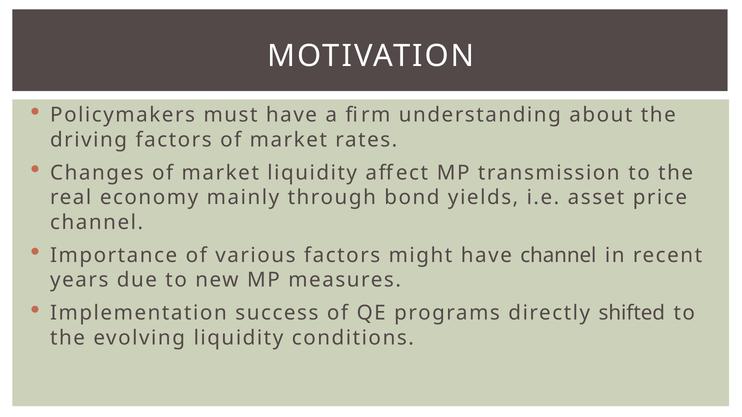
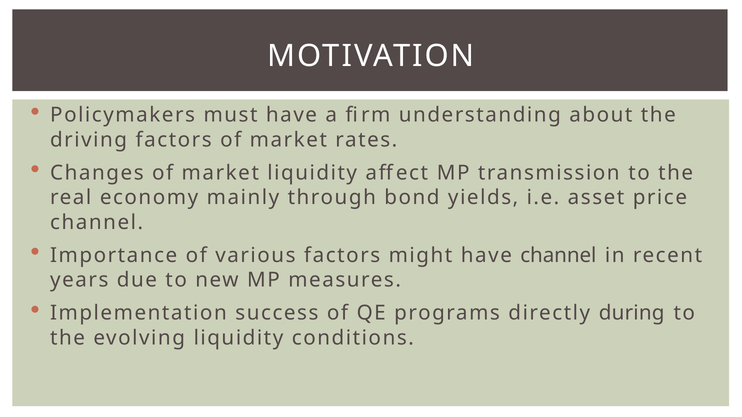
shifted: shifted -> during (632, 313)
